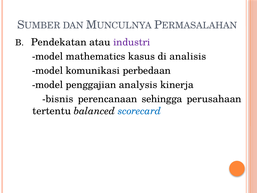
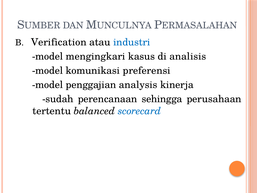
Pendekatan: Pendekatan -> Verification (59, 42)
industri colour: purple -> blue (132, 42)
mathematics: mathematics -> mengingkari (96, 56)
perbedaan: perbedaan -> preferensi (147, 71)
bisnis: bisnis -> sudah (58, 99)
